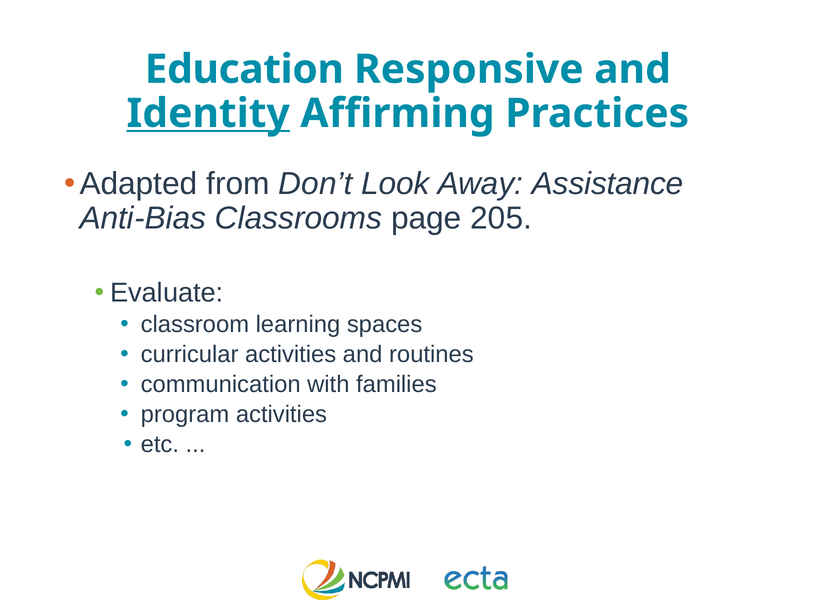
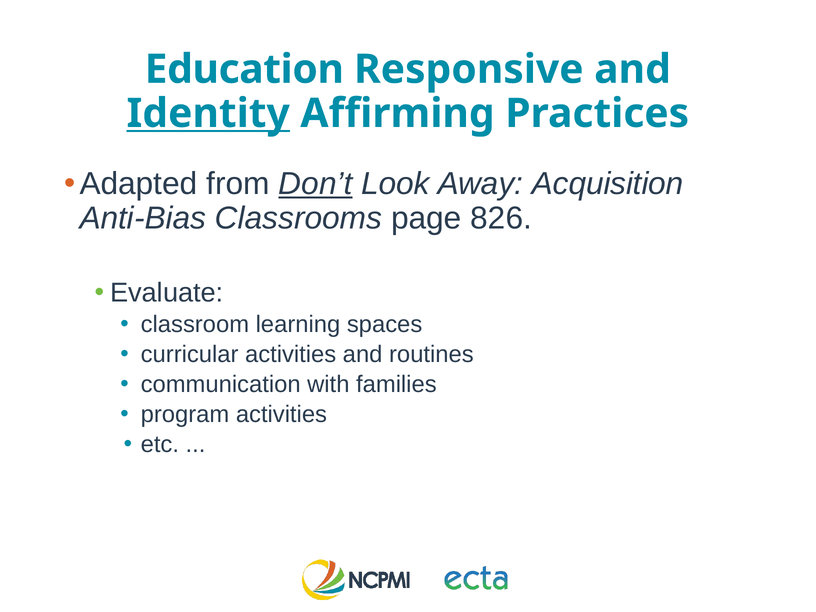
Don’t underline: none -> present (315, 184)
Assistance: Assistance -> Acquisition (608, 184)
205: 205 -> 826 (501, 218)
